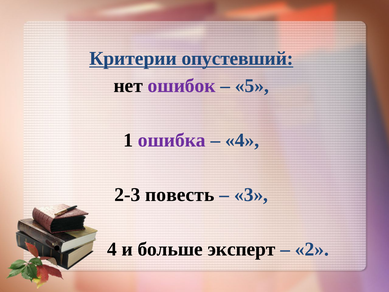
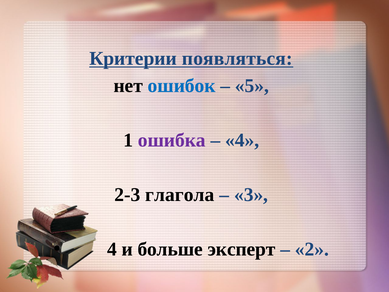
опустевший: опустевший -> появляться (237, 58)
ошибок colour: purple -> blue (182, 86)
повесть: повесть -> глагола (180, 195)
